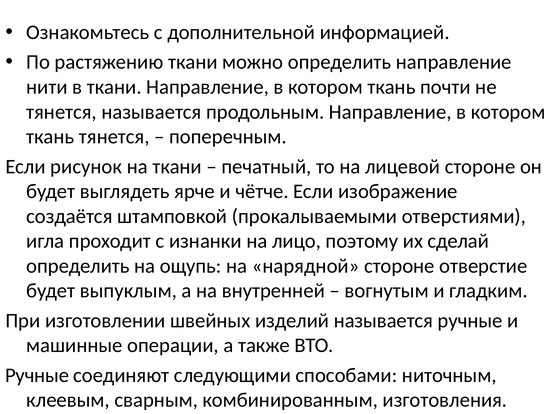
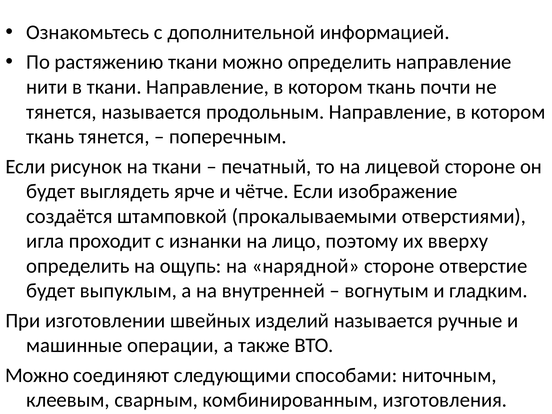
сделай: сделай -> вверху (458, 241)
Ручные: Ручные -> Можно (37, 375)
